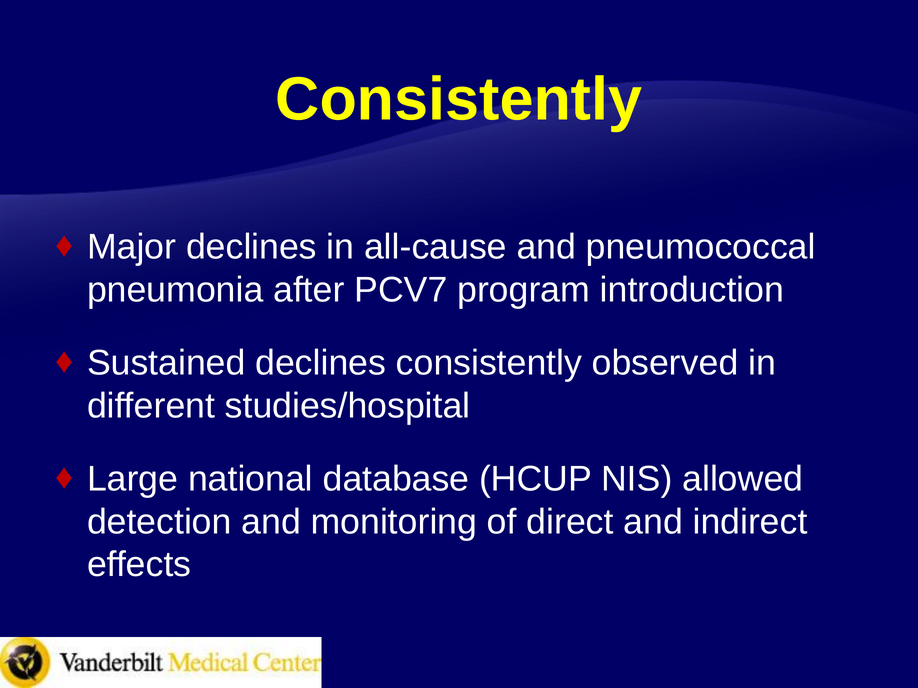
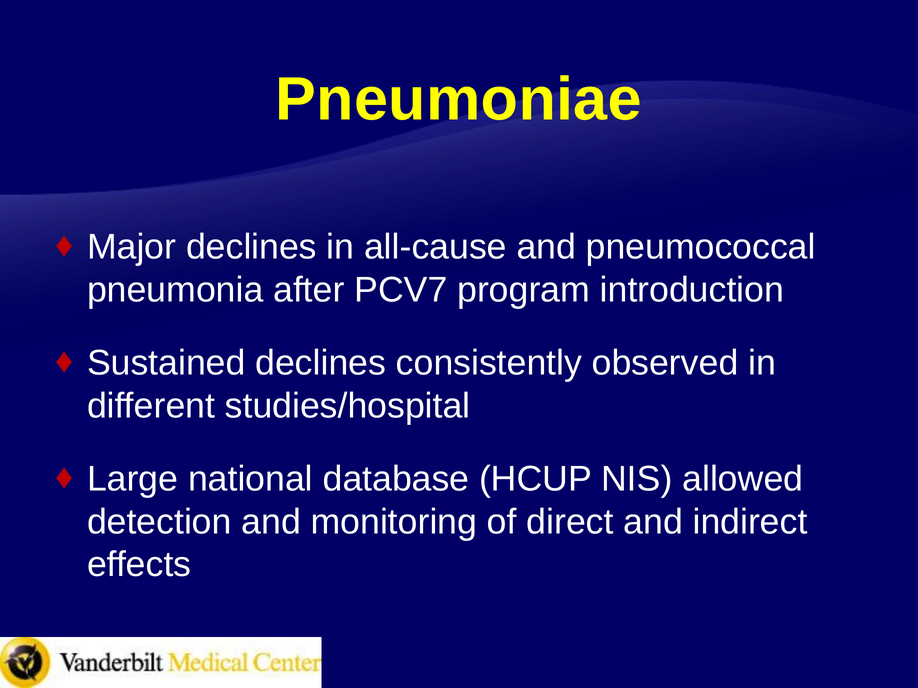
Consistently: Consistently -> Pneumoniae (459, 100)
